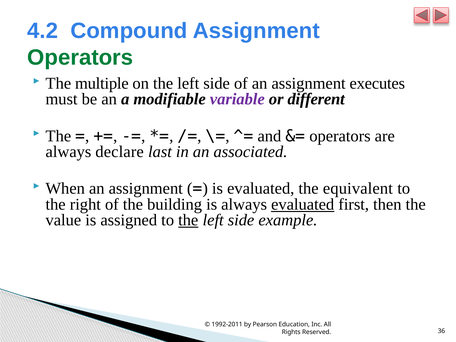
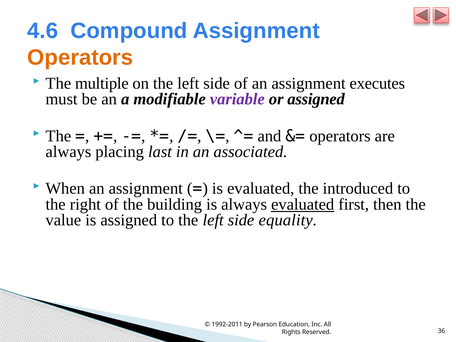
4.2: 4.2 -> 4.6 (43, 31)
Operators colour: green -> orange (80, 57)
or different: different -> assigned (316, 99)
declare: declare -> placing (120, 152)
equivalent: equivalent -> introduced (358, 189)
the underline: present -> none (188, 220)
example: example -> equality (288, 220)
